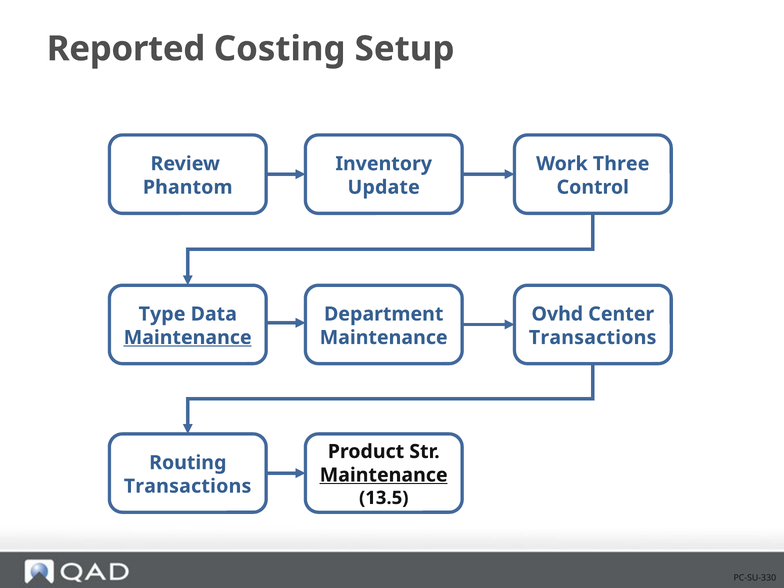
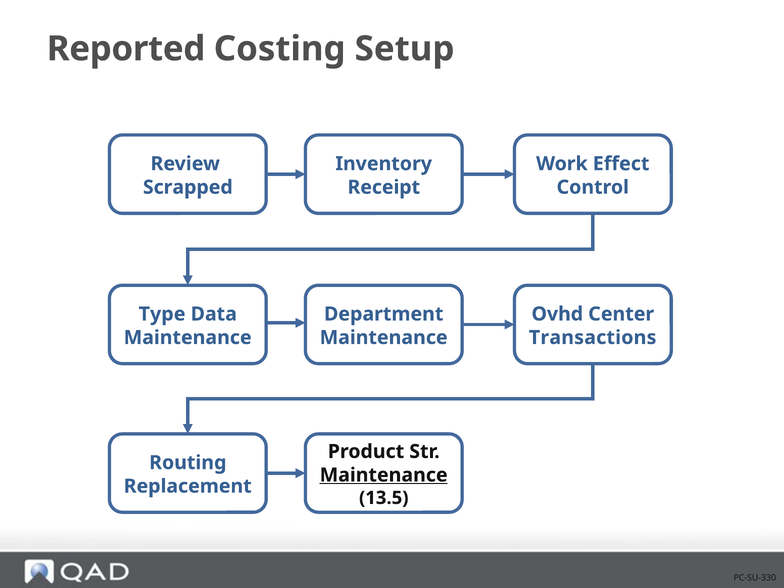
Three: Three -> Effect (621, 164)
Phantom: Phantom -> Scrapped (188, 187)
Update: Update -> Receipt (384, 187)
Maintenance underline: present -> none (188, 338)
Transactions: Transactions -> Replacement (188, 486)
